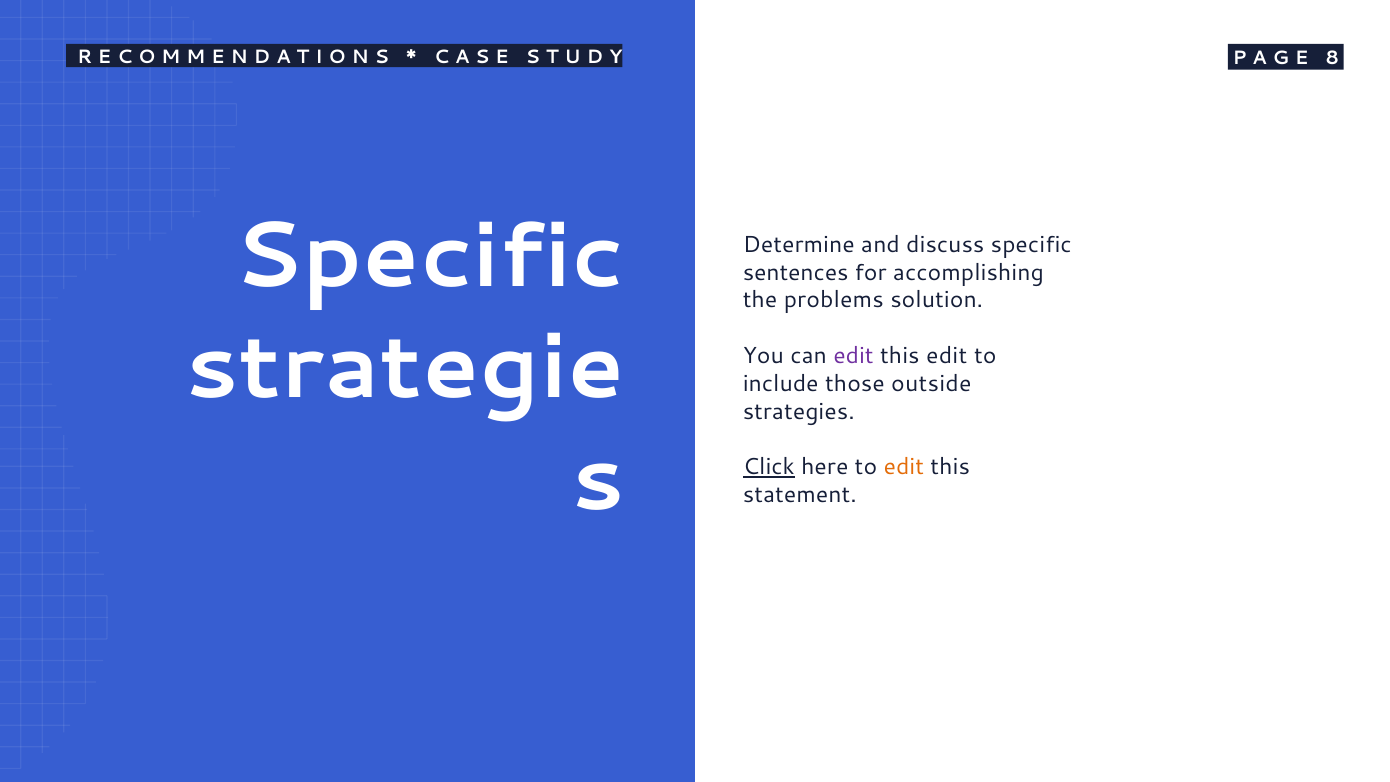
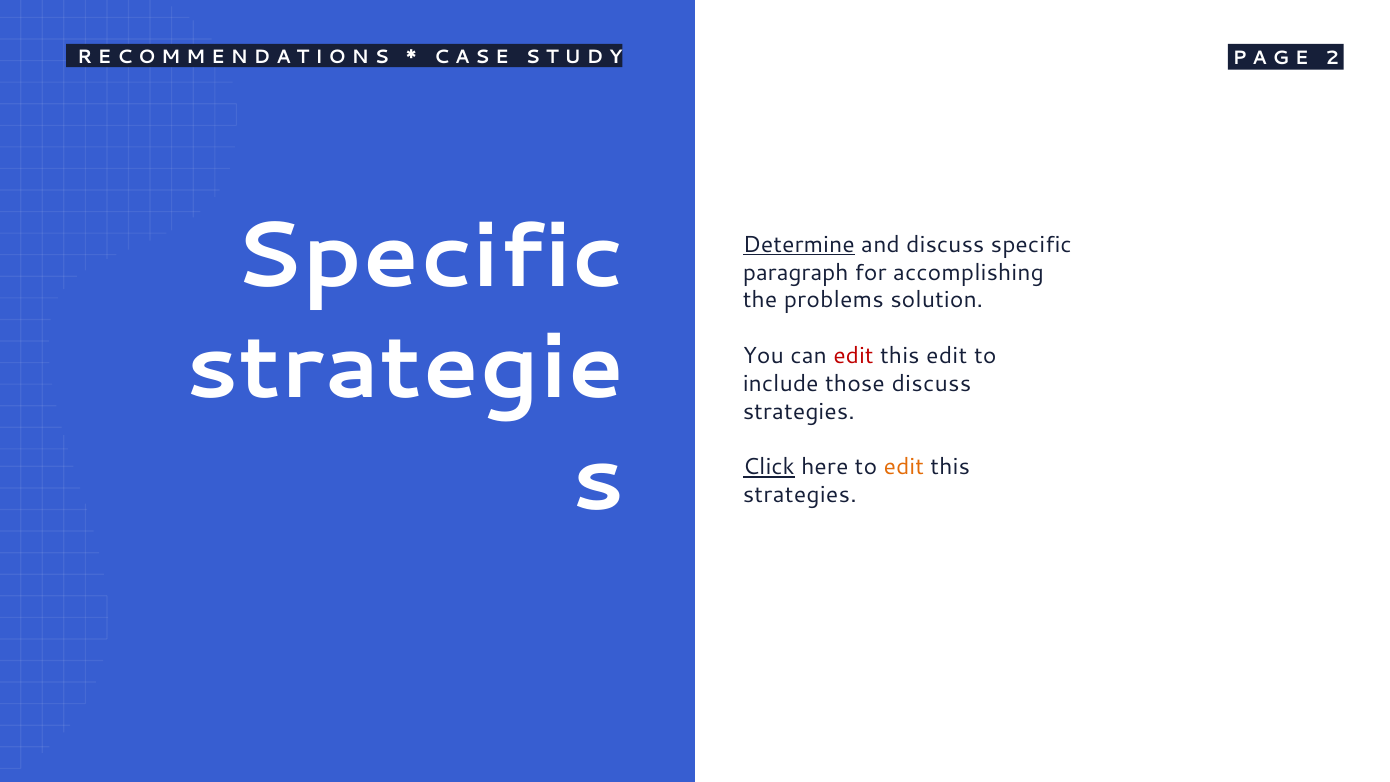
8: 8 -> 2 (1332, 58)
Determine underline: none -> present (799, 245)
sentences: sentences -> paragraph (796, 272)
edit colour: purple -> red (853, 356)
those outside: outside -> discuss (931, 384)
statement: statement -> strategies (800, 495)
